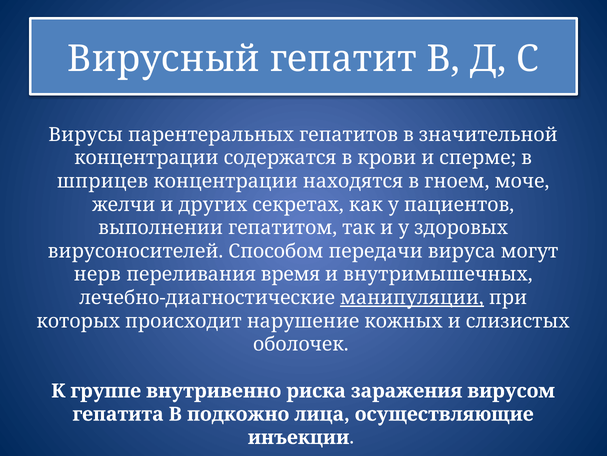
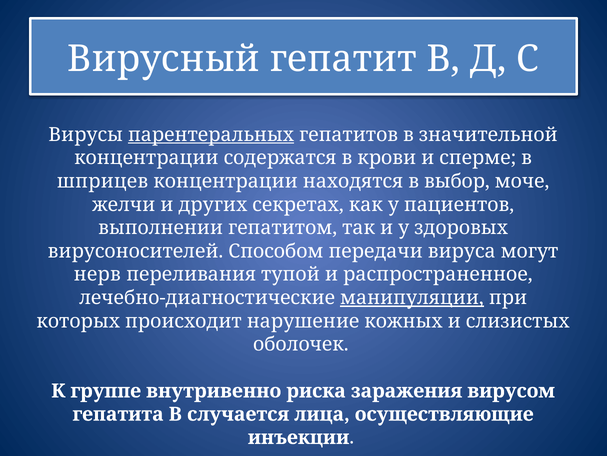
парентеральных underline: none -> present (211, 135)
гноем: гноем -> выбор (457, 181)
время: время -> тупой (290, 274)
внутримышечных: внутримышечных -> распространенное (438, 274)
подкожно: подкожно -> случается (238, 414)
